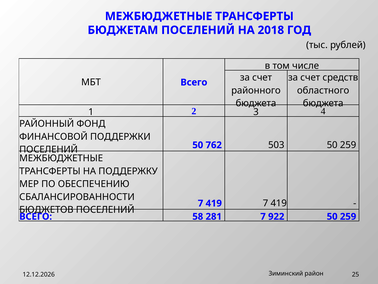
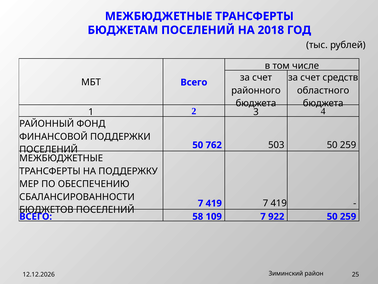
281: 281 -> 109 (214, 216)
